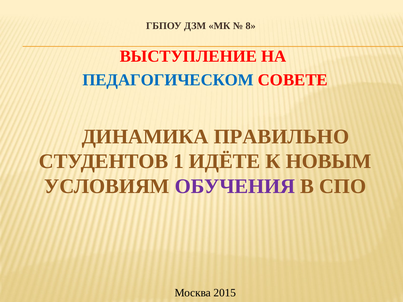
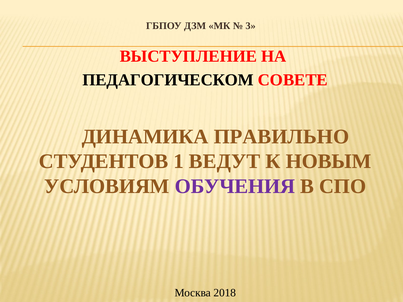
8: 8 -> 3 (251, 26)
ПЕДАГОГИЧЕСКОМ colour: blue -> black (168, 80)
ИДЁТЕ: ИДЁТЕ -> ВЕДУТ (225, 162)
2015: 2015 -> 2018 (225, 293)
